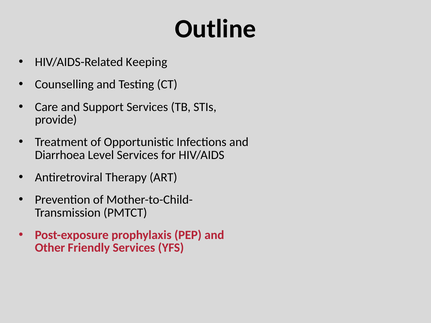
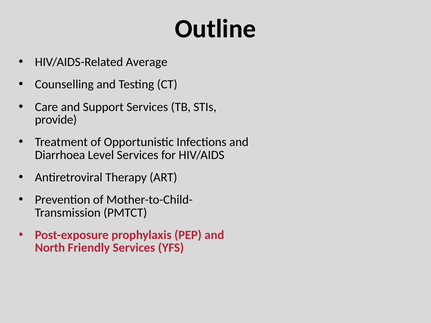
Keeping: Keeping -> Average (147, 62)
Other: Other -> North (50, 248)
